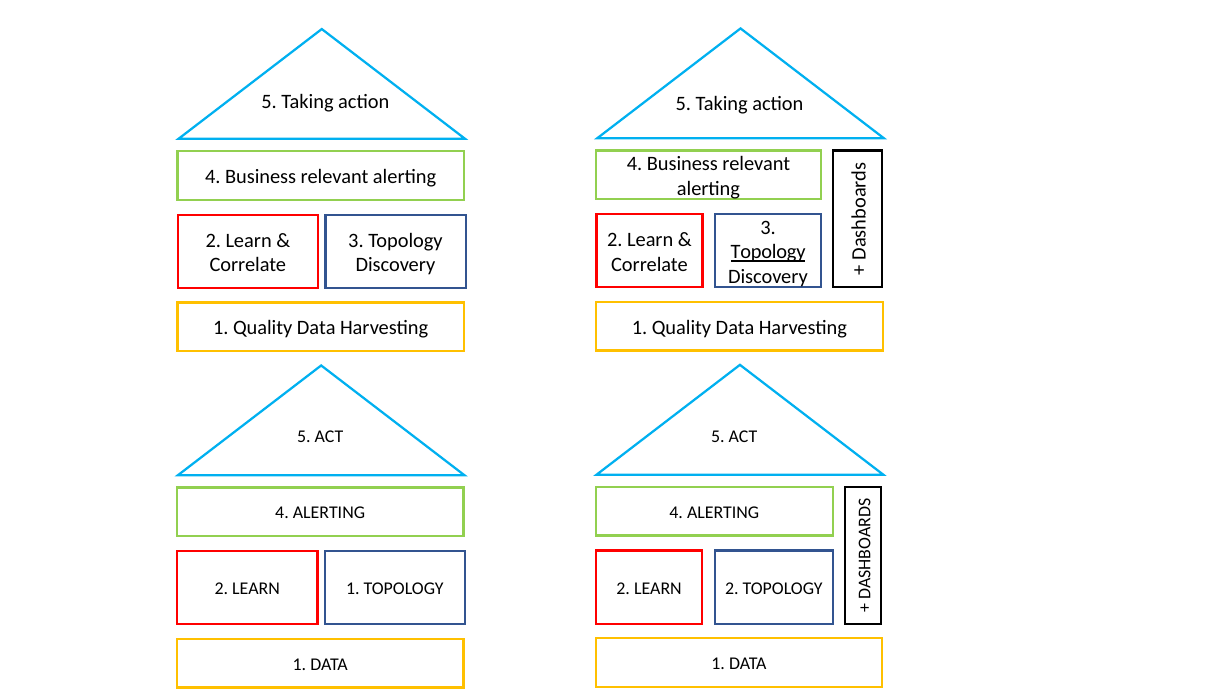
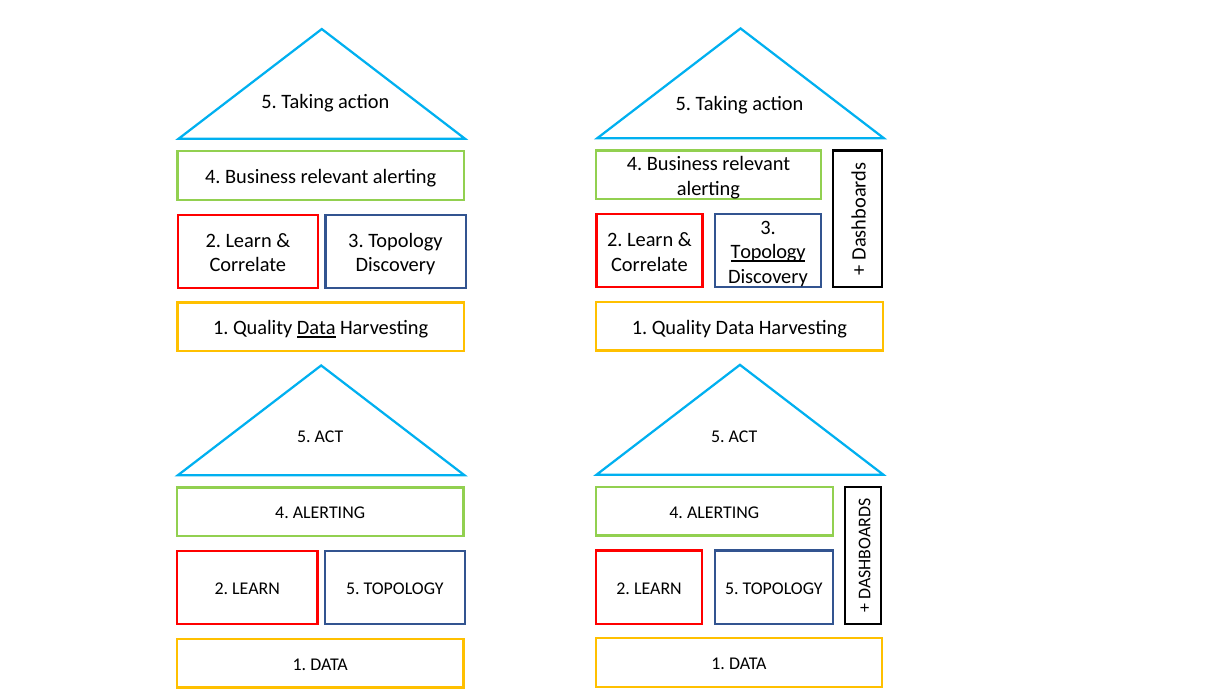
Data underline: none -> present (316, 328)
2: 2 -> 5 (732, 588)
1: 1 -> 5 (353, 589)
